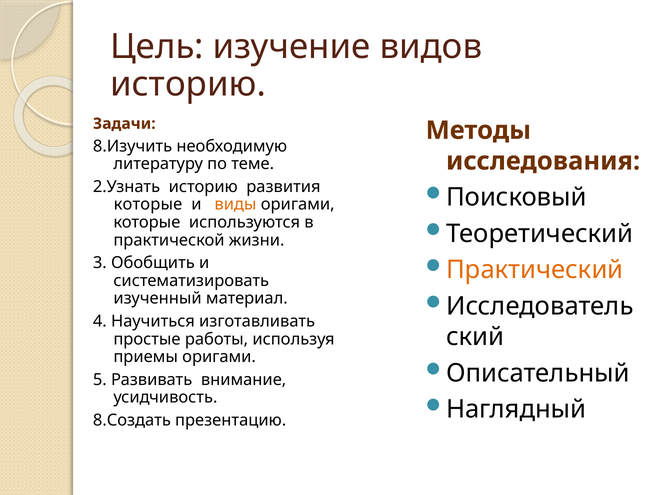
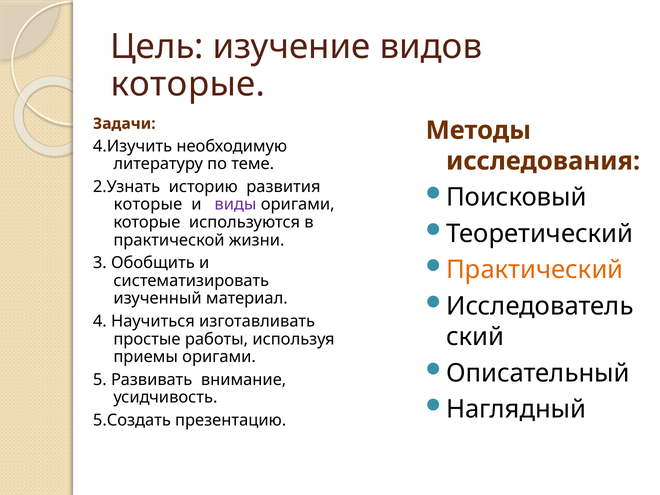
историю: историю -> которые (188, 84)
8.Изучить: 8.Изучить -> 4.Изучить (133, 146)
виды colour: orange -> purple (235, 204)
8.Создать: 8.Создать -> 5.Создать (132, 420)
